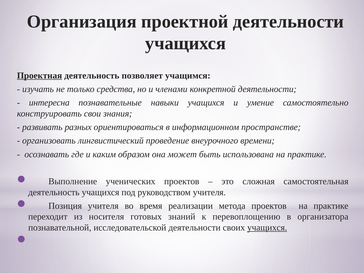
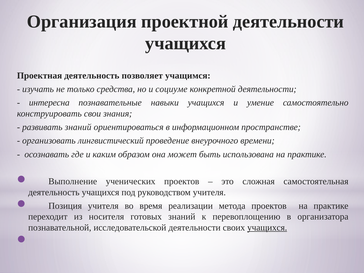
Проектная underline: present -> none (40, 76)
членами: членами -> социуме (171, 89)
развивать разных: разных -> знаний (78, 127)
